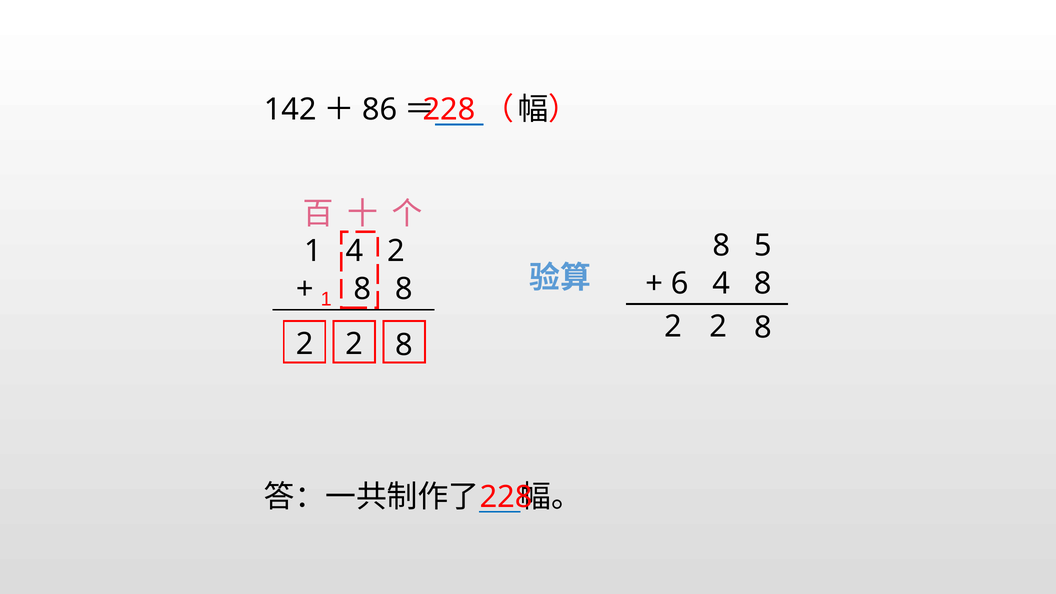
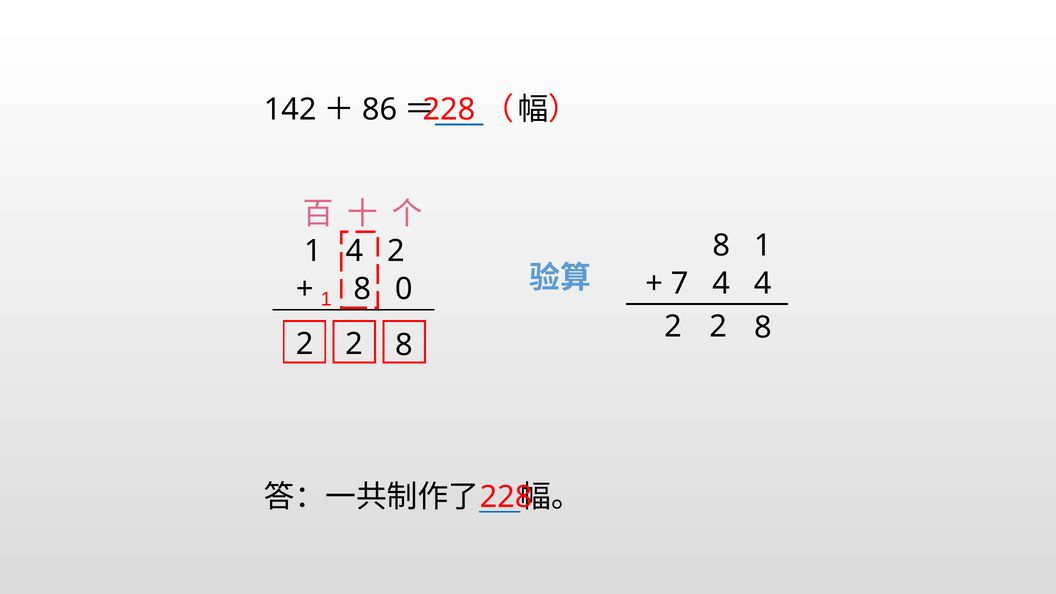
8 5: 5 -> 1 (763, 245)
6: 6 -> 7 (680, 283)
4 8: 8 -> 4 (763, 283)
8: 8 -> 0 (404, 289)
